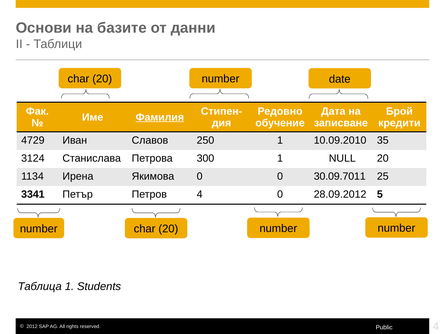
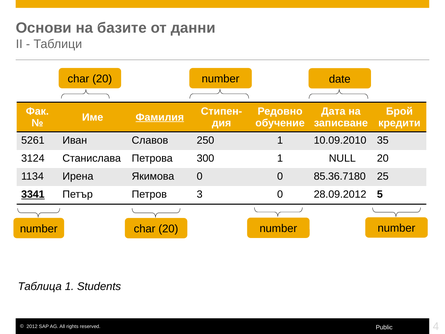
4729: 4729 -> 5261 (33, 140)
30.09.7011: 30.09.7011 -> 85.36.7180 (340, 176)
3341 underline: none -> present (33, 194)
Петров 4: 4 -> 3 (200, 194)
